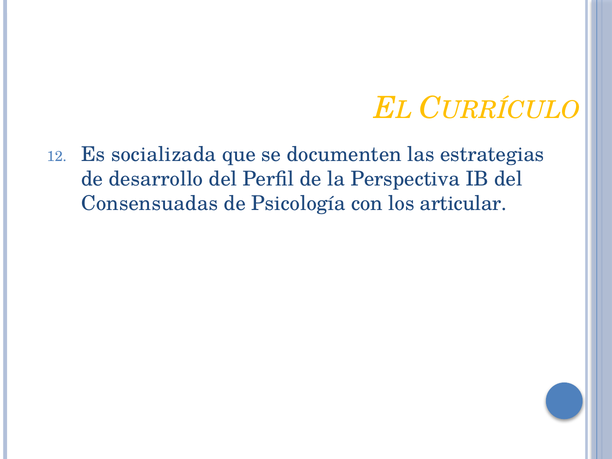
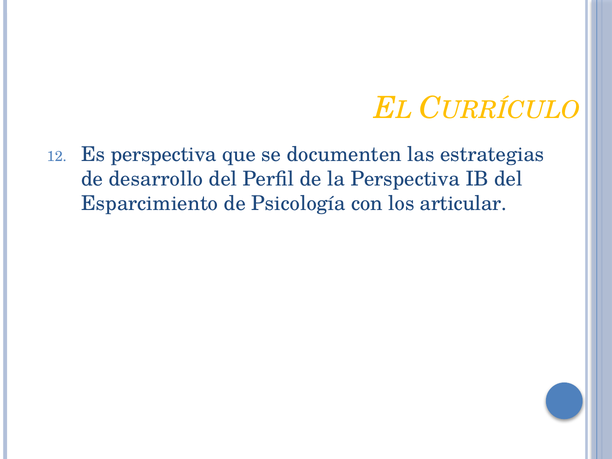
Es socializada: socializada -> perspectiva (164, 154)
Consensuadas: Consensuadas -> Esparcimiento (150, 203)
